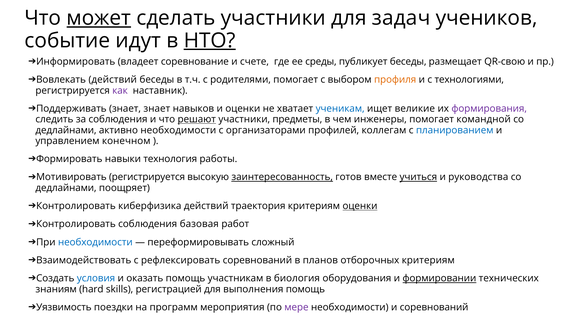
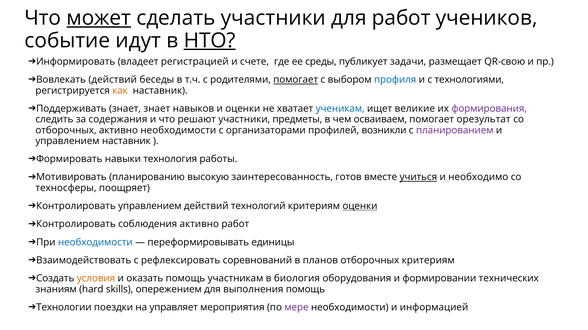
для задач: задач -> работ (401, 18)
соревнование: соревнование -> регистрацией (195, 62)
публикует беседы: беседы -> задачи (408, 62)
помогает underline: none -> present (296, 80)
профиля colour: orange -> blue (395, 80)
как colour: purple -> orange (120, 91)
за соблюдения: соблюдения -> содержания (118, 120)
решают underline: present -> none (197, 120)
инженеры: инженеры -> осваиваем (380, 120)
командной: командной -> орезультат (484, 120)
дедлайнами: дедлайнами -> отборочных (66, 130)
коллегам: коллегам -> возникли (384, 130)
планированием colour: blue -> purple (455, 130)
управлением конечном: конечном -> наставник (126, 141)
регистрируется: регистрируется -> планированию (147, 177)
заинтересованность underline: present -> none (282, 177)
руководства: руководства -> необходимо (478, 177)
дедлайнами: дедлайнами -> техносферы (66, 188)
киберфизика: киберфизика -> управлением (150, 206)
траектория: траектория -> технологий (258, 206)
соблюдения базовая: базовая -> активно (199, 225)
сложный: сложный -> единицы (273, 243)
условия colour: blue -> orange (96, 279)
формировании underline: present -> none (439, 279)
регистрацией: регистрацией -> опережением (169, 290)
Уязвимость: Уязвимость -> Технологии (64, 308)
программ: программ -> управляет (174, 308)
и соревнований: соревнований -> информацией (434, 308)
